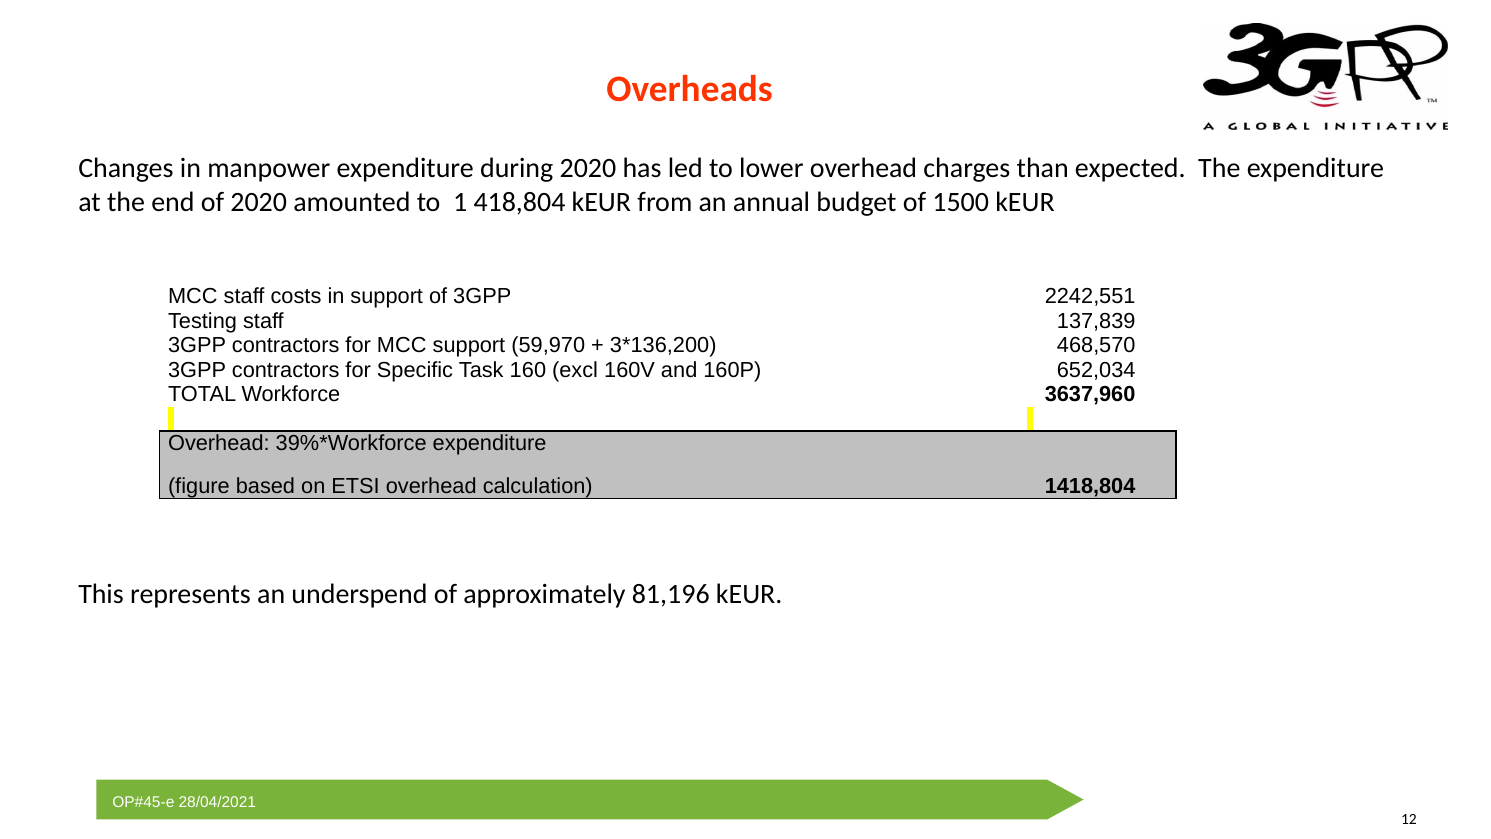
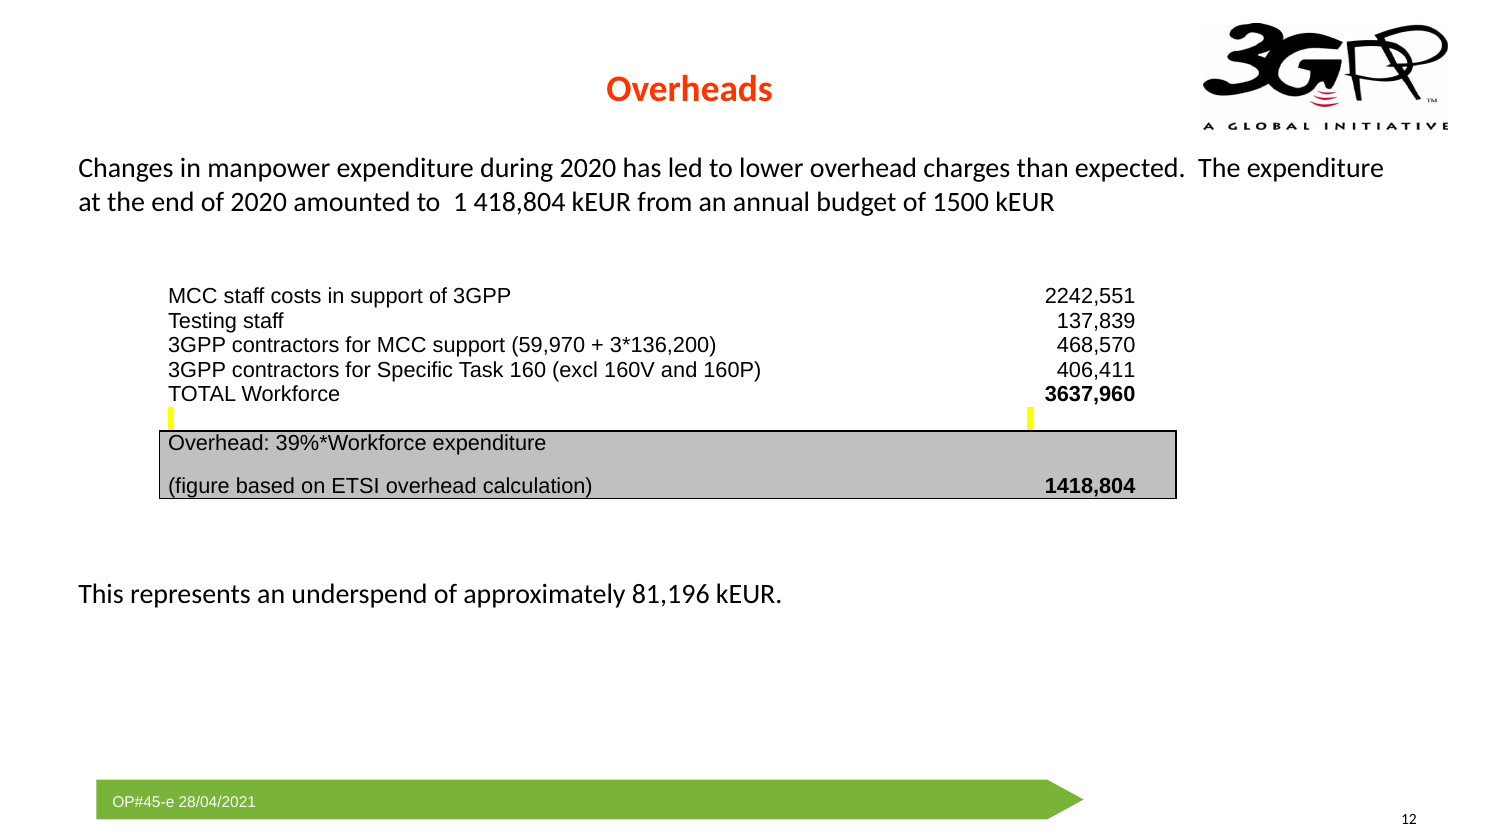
652,034: 652,034 -> 406,411 (1096, 370)
